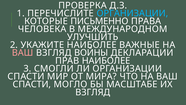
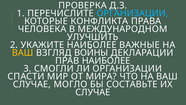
ПИСЬМЕННО: ПИСЬМЕННО -> КОНФЛИКТА (99, 21)
ВАШ colour: pink -> yellow (23, 53)
СПАСТИ: СПАСТИ -> СЛУЧАЕ (32, 84)
МАСШТАБЕ: МАСШТАБЕ -> СОСТАВЬТЕ (132, 84)
ВЗГЛЯД: ВЗГЛЯД -> СЛУЧАЕ (93, 92)
